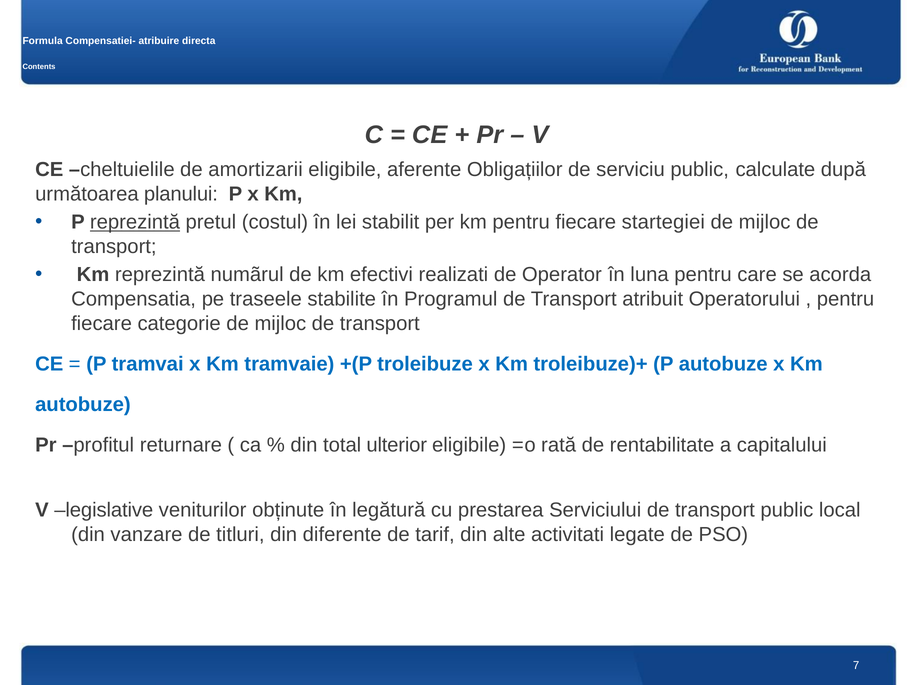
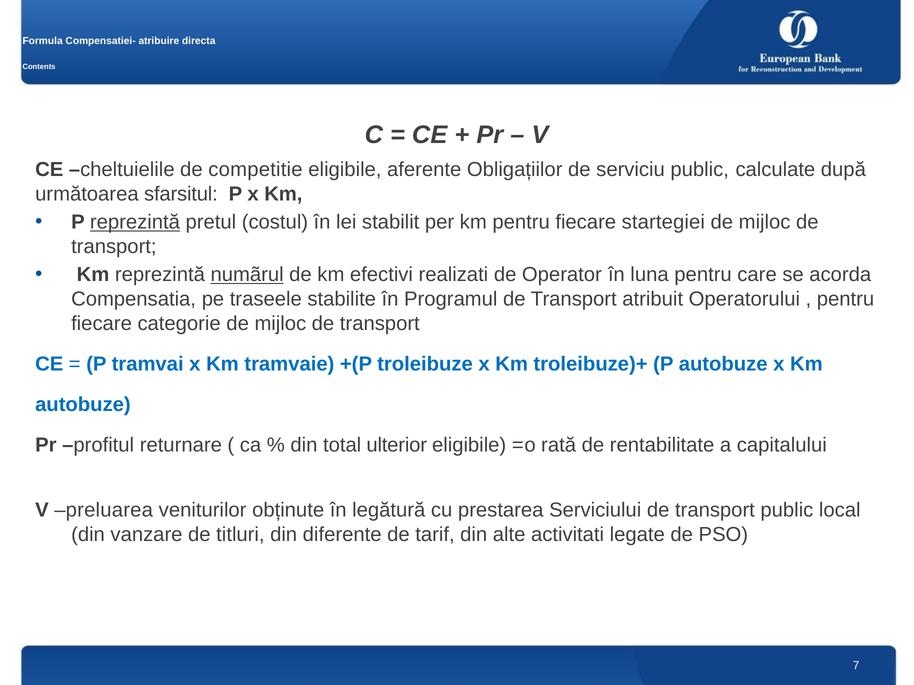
amortizarii: amortizarii -> competitie (255, 170)
planului: planului -> sfarsitul (181, 194)
numãrul underline: none -> present (247, 275)
legislative: legislative -> preluarea (104, 510)
